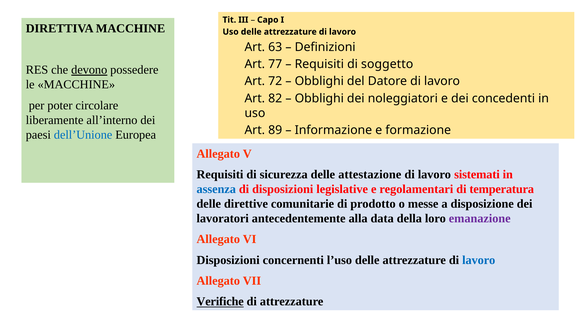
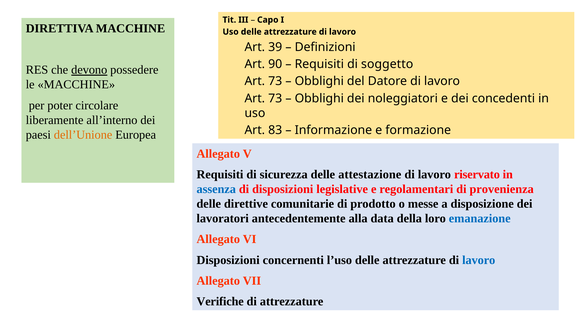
63: 63 -> 39 (275, 47)
77: 77 -> 90 (275, 64)
72: 72 -> 73 (275, 81)
82: 82 -> 73 (275, 98)
89: 89 -> 83 (275, 130)
dell’Unione colour: blue -> orange (83, 135)
sistemati: sistemati -> riservato (477, 174)
temperatura: temperatura -> provenienza (502, 189)
emanazione colour: purple -> blue (480, 218)
Verifiche underline: present -> none (220, 301)
